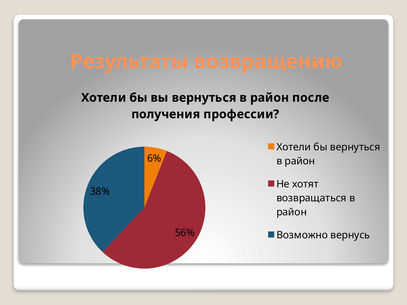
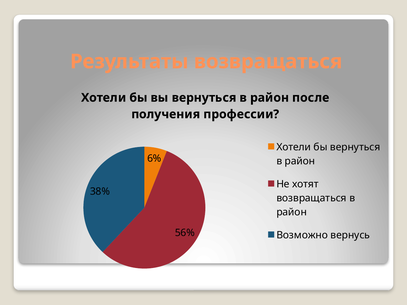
Результаты возвращению: возвращению -> возвращаться (268, 62)
